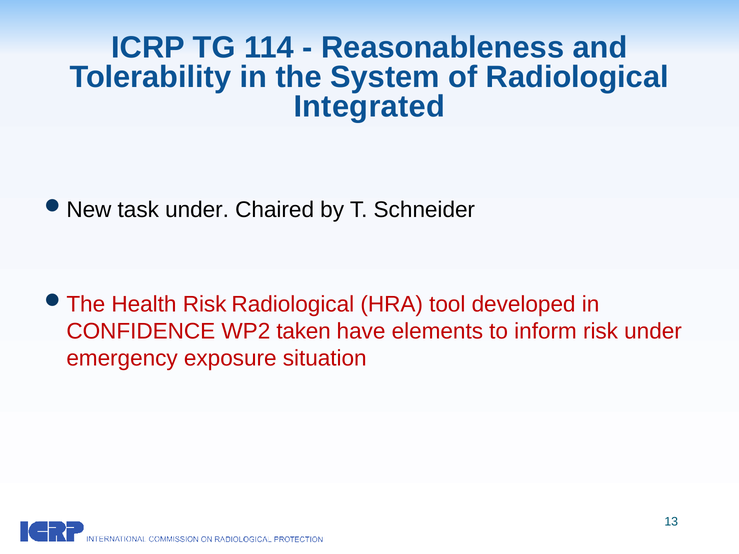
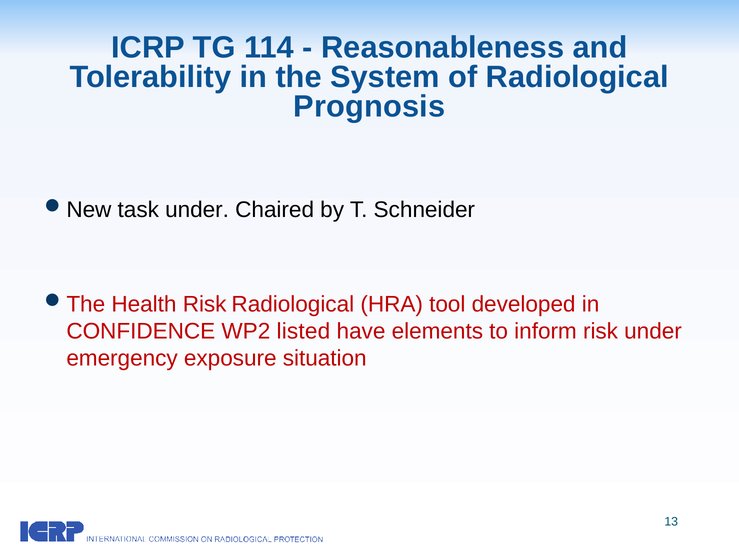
Integrated: Integrated -> Prognosis (369, 107)
taken: taken -> listed (303, 332)
